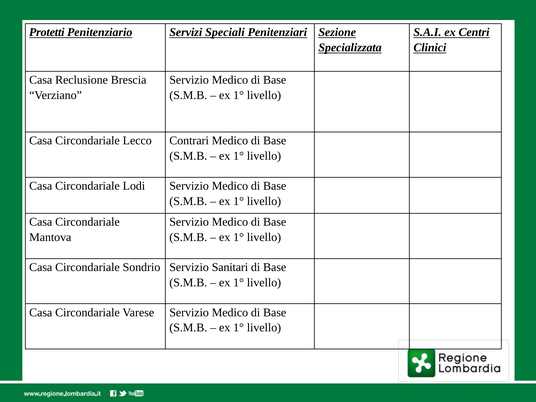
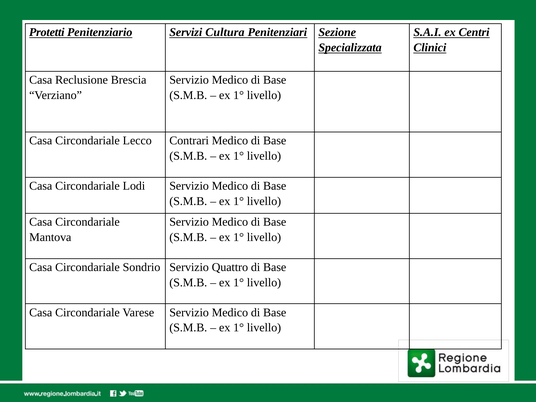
Speciali: Speciali -> Cultura (225, 32)
Sanitari: Sanitari -> Quattro (230, 267)
